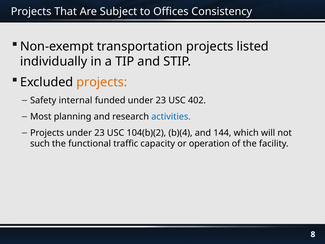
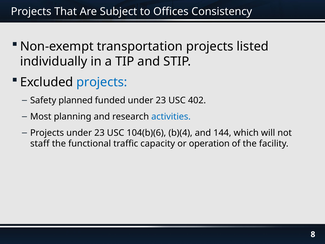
projects colour: orange -> blue (102, 82)
internal: internal -> planned (76, 100)
104(b)(2: 104(b)(2 -> 104(b)(6 (146, 133)
such: such -> staff (40, 144)
